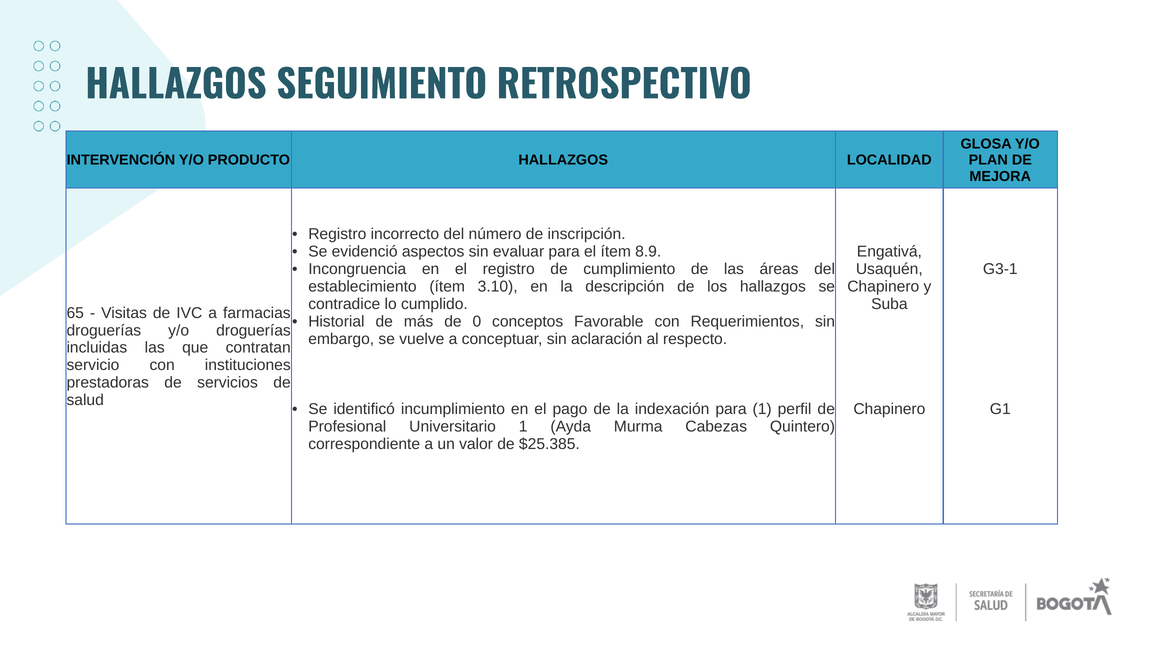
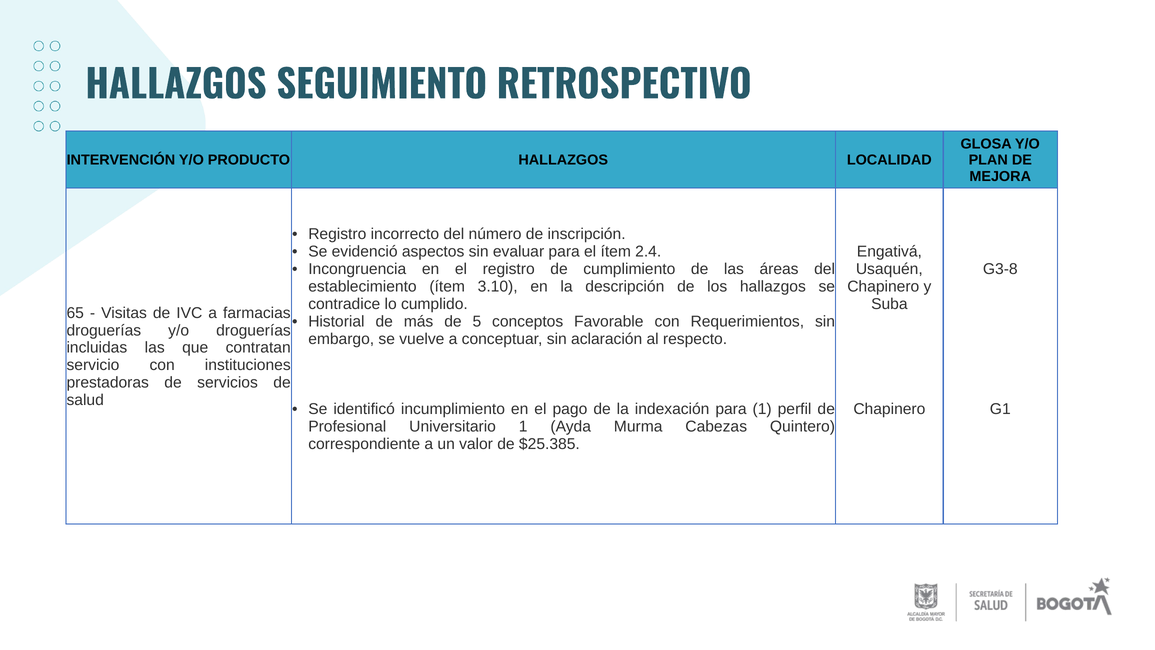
8.9: 8.9 -> 2.4 (648, 252)
G3-1: G3-1 -> G3-8 (1000, 269)
0: 0 -> 5 (477, 321)
